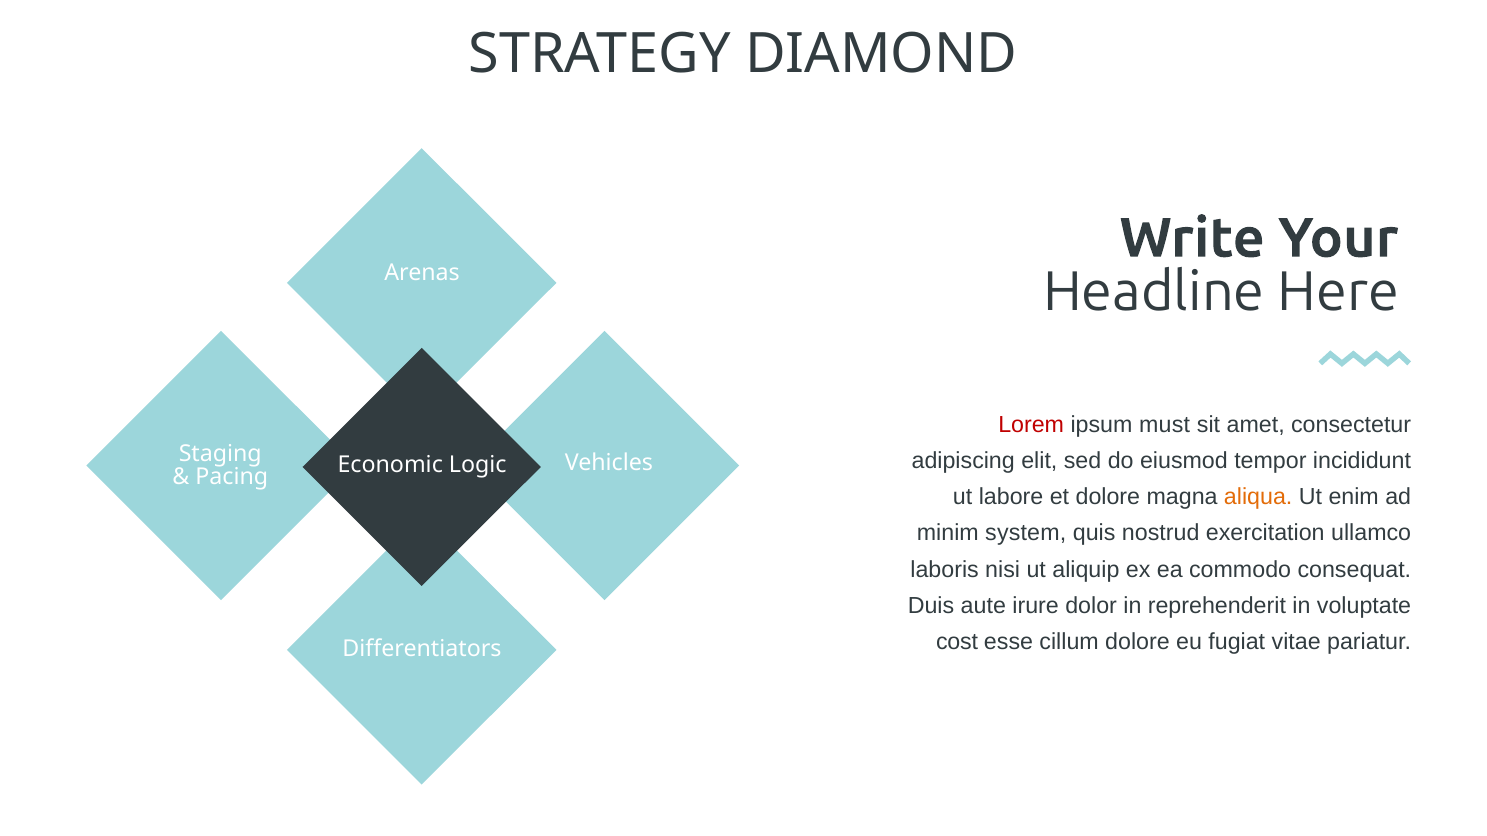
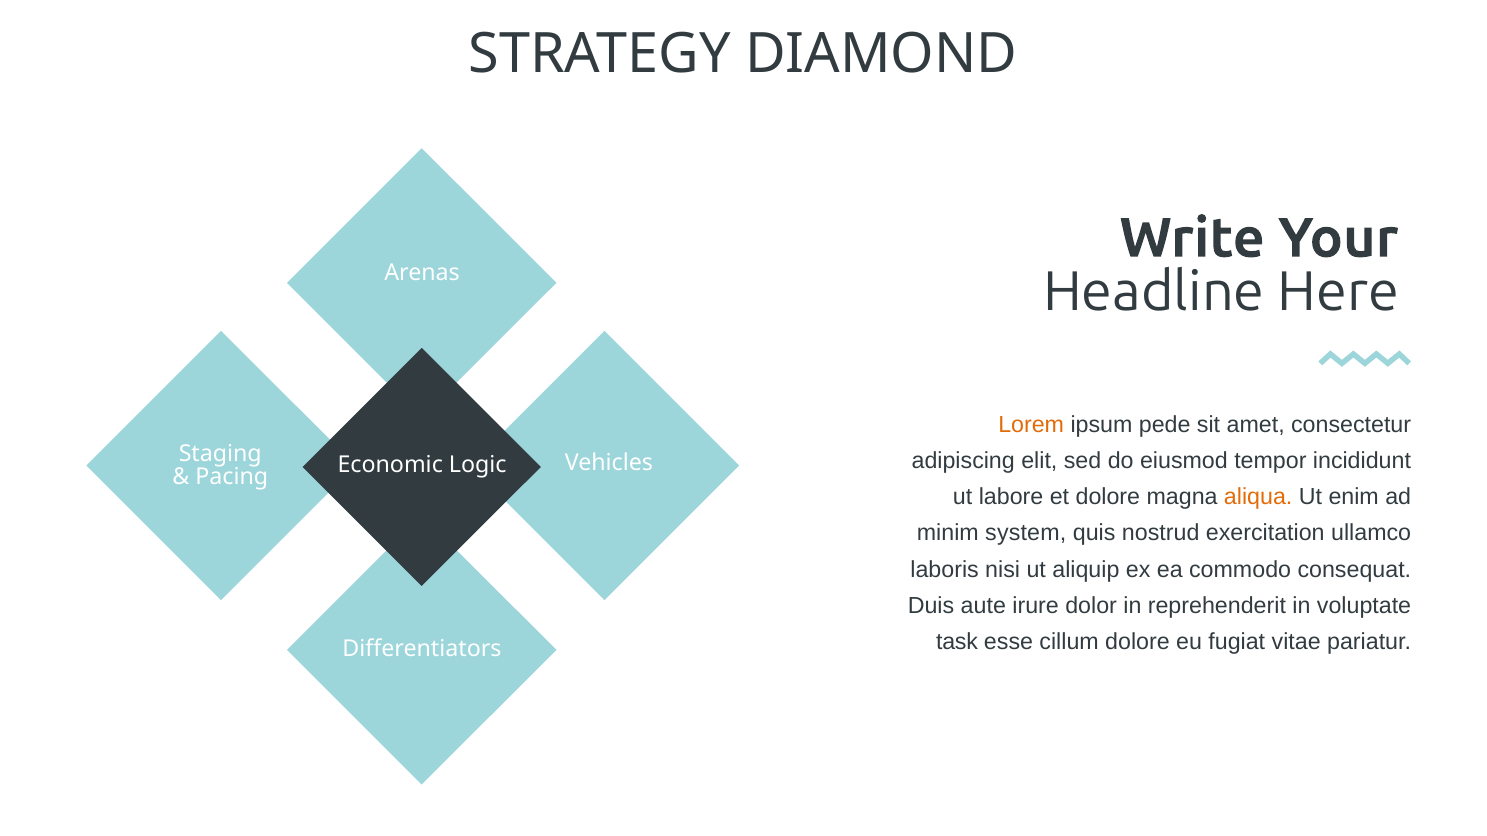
Lorem colour: red -> orange (1031, 425)
must: must -> pede (1165, 425)
cost: cost -> task (957, 642)
